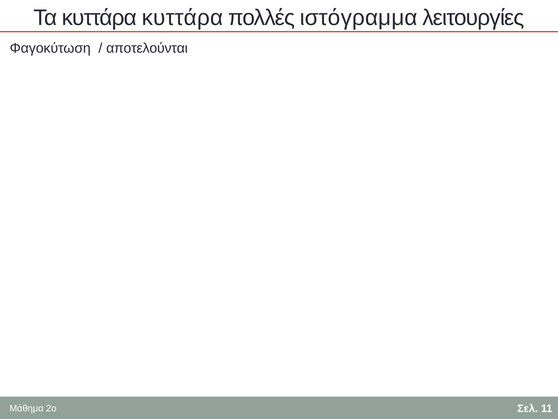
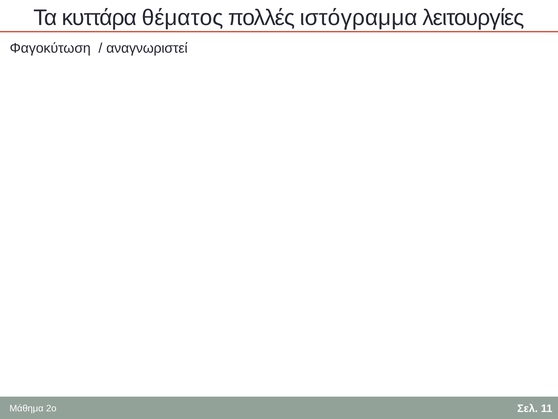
κυττάρα κυττάρα: κυττάρα -> θέματος (182, 18)
αποτελούνται: αποτελούνται -> αναγνωριστεί (147, 48)
